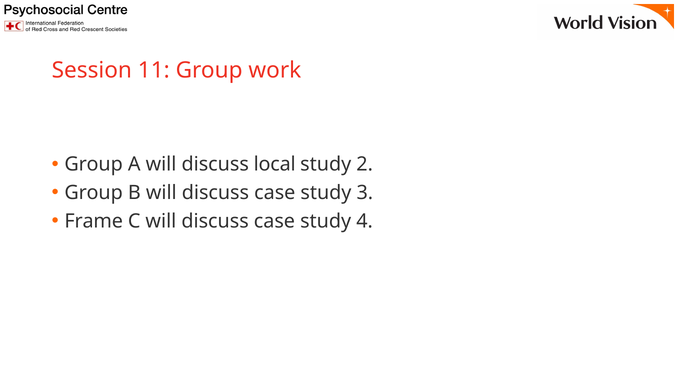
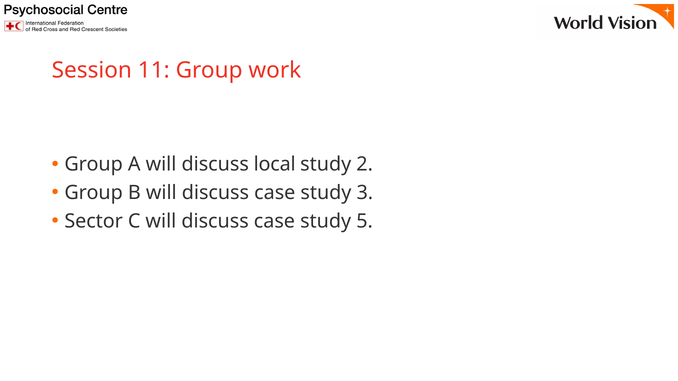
Frame: Frame -> Sector (94, 221)
4: 4 -> 5 (365, 221)
